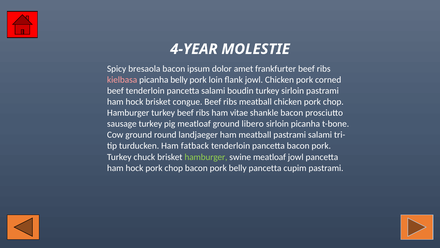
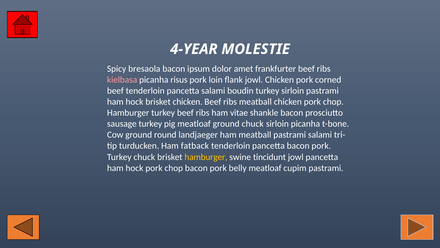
picanha belly: belly -> risus (179, 80)
brisket congue: congue -> chicken (188, 102)
ground libero: libero -> chuck (253, 124)
hamburger colour: light green -> yellow (206, 157)
swine meatloaf: meatloaf -> tincidunt (269, 157)
belly pancetta: pancetta -> meatloaf (265, 168)
